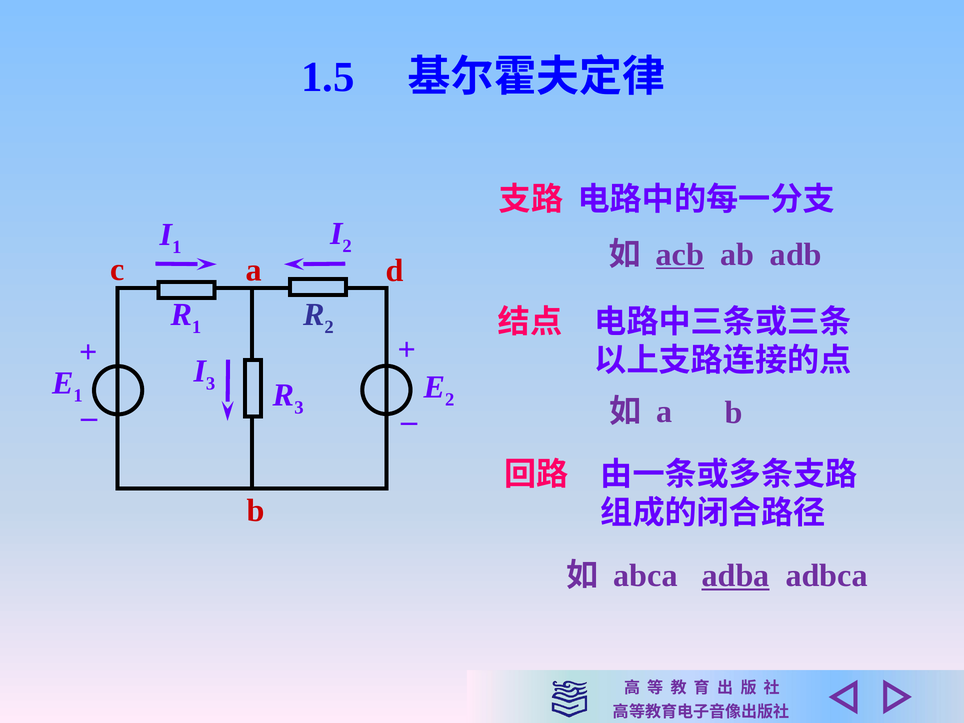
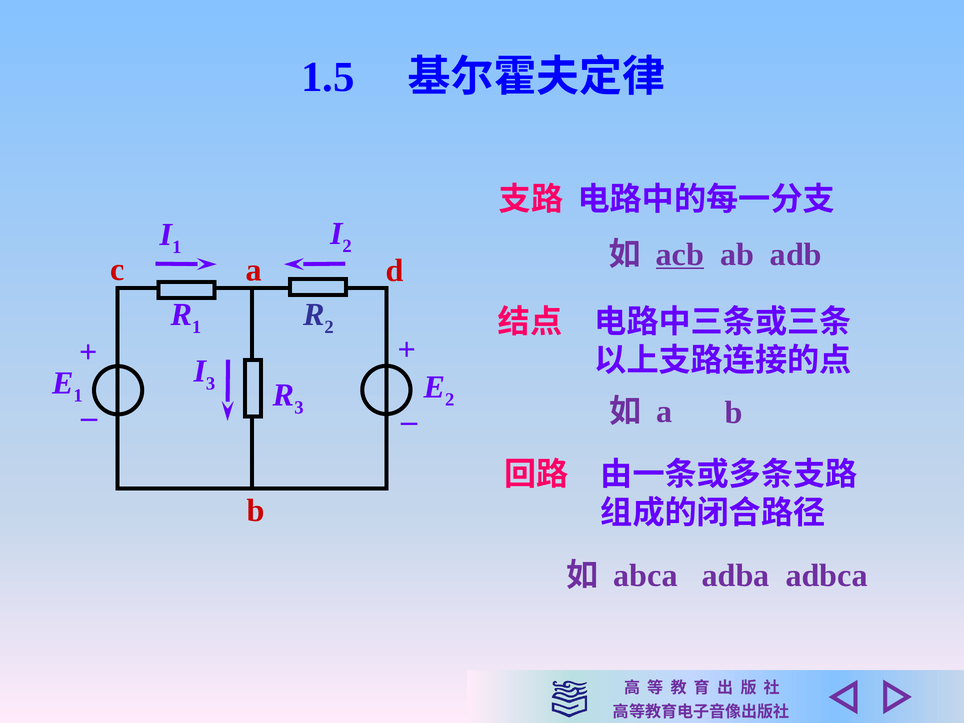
adba underline: present -> none (736, 576)
